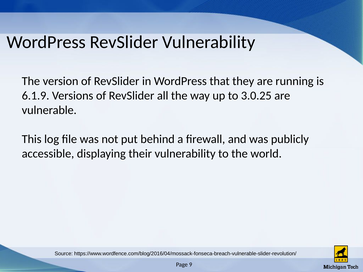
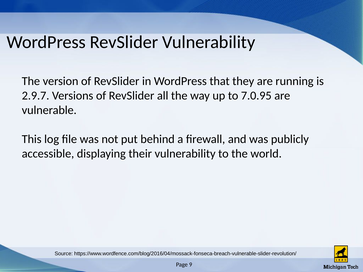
6.1.9: 6.1.9 -> 2.9.7 (36, 96)
3.0.25: 3.0.25 -> 7.0.95 (256, 96)
